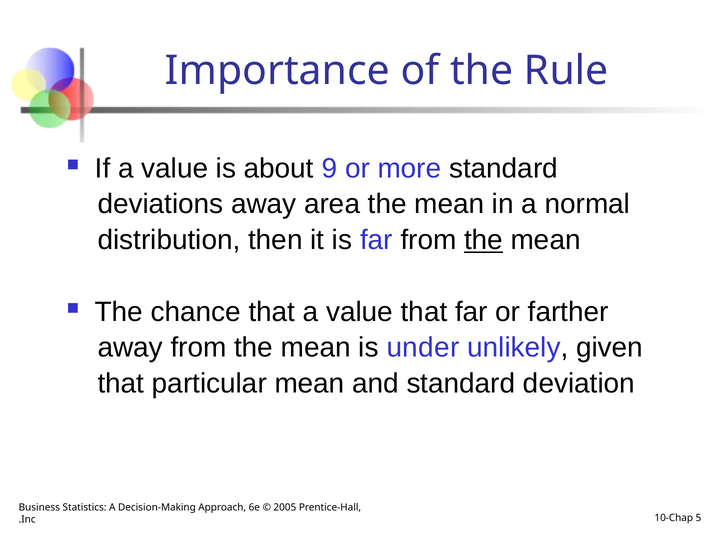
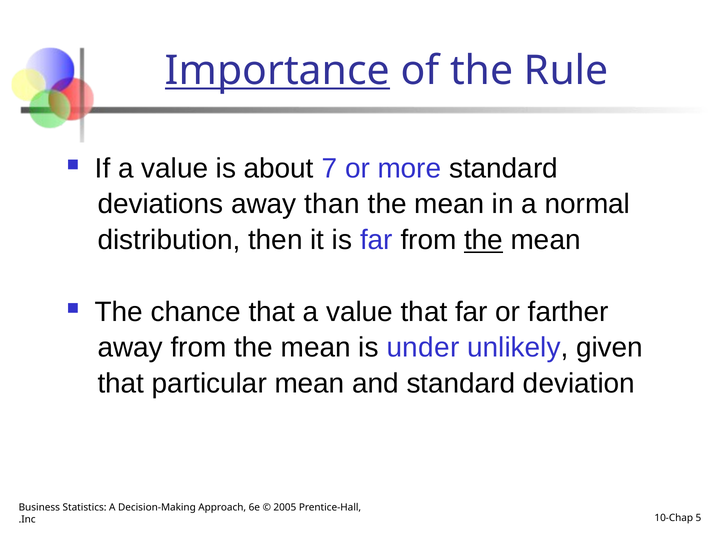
Importance underline: none -> present (277, 71)
9: 9 -> 7 (330, 168)
area: area -> than (332, 204)
